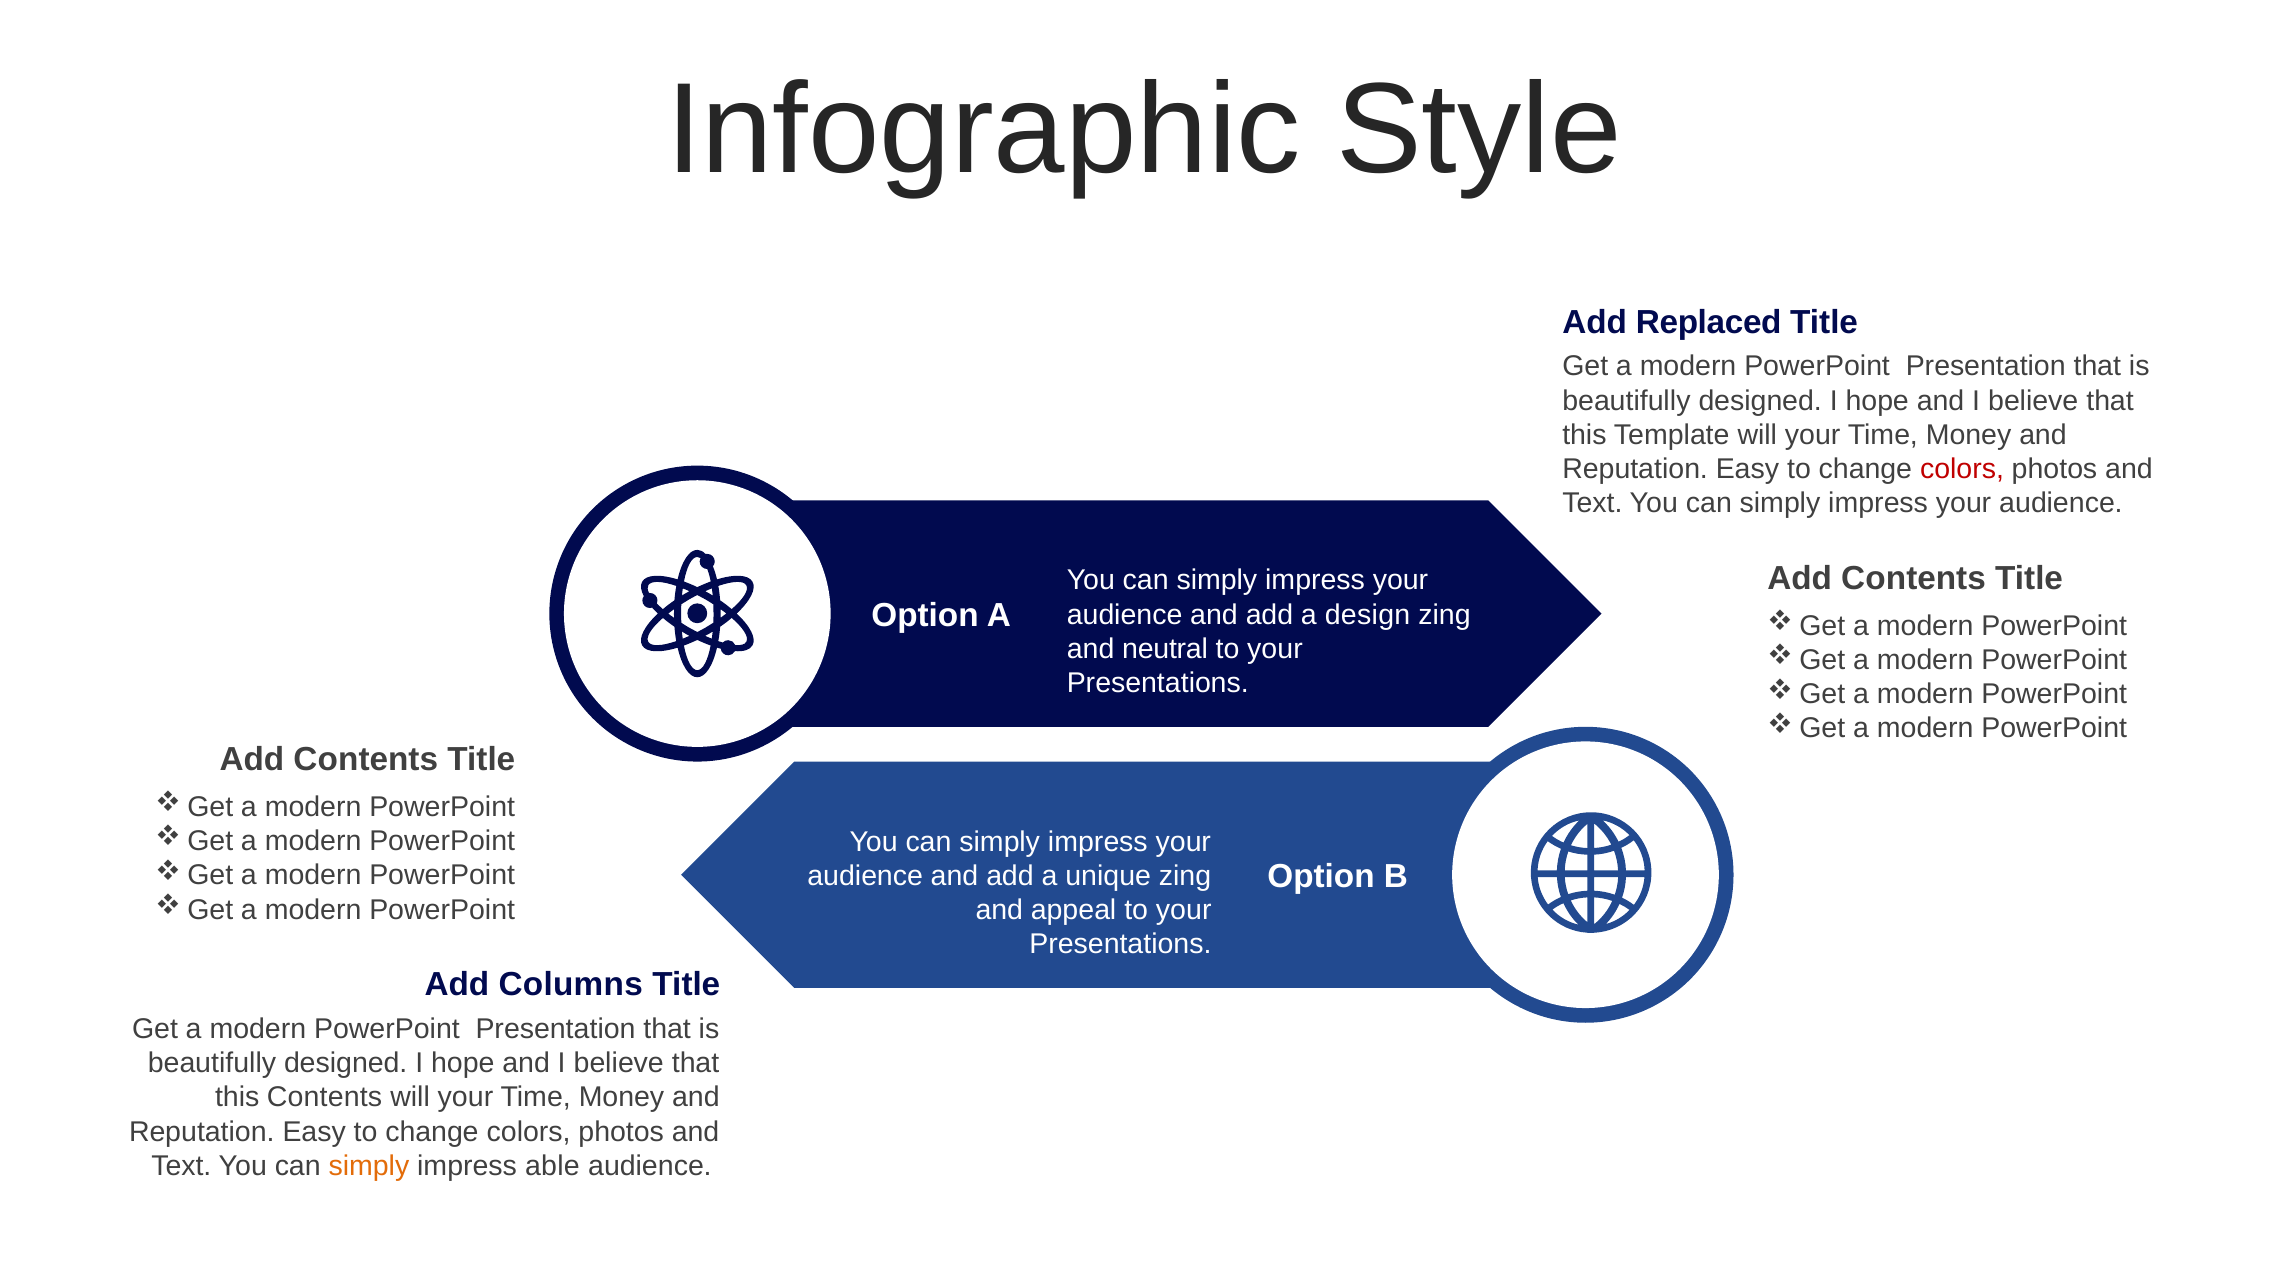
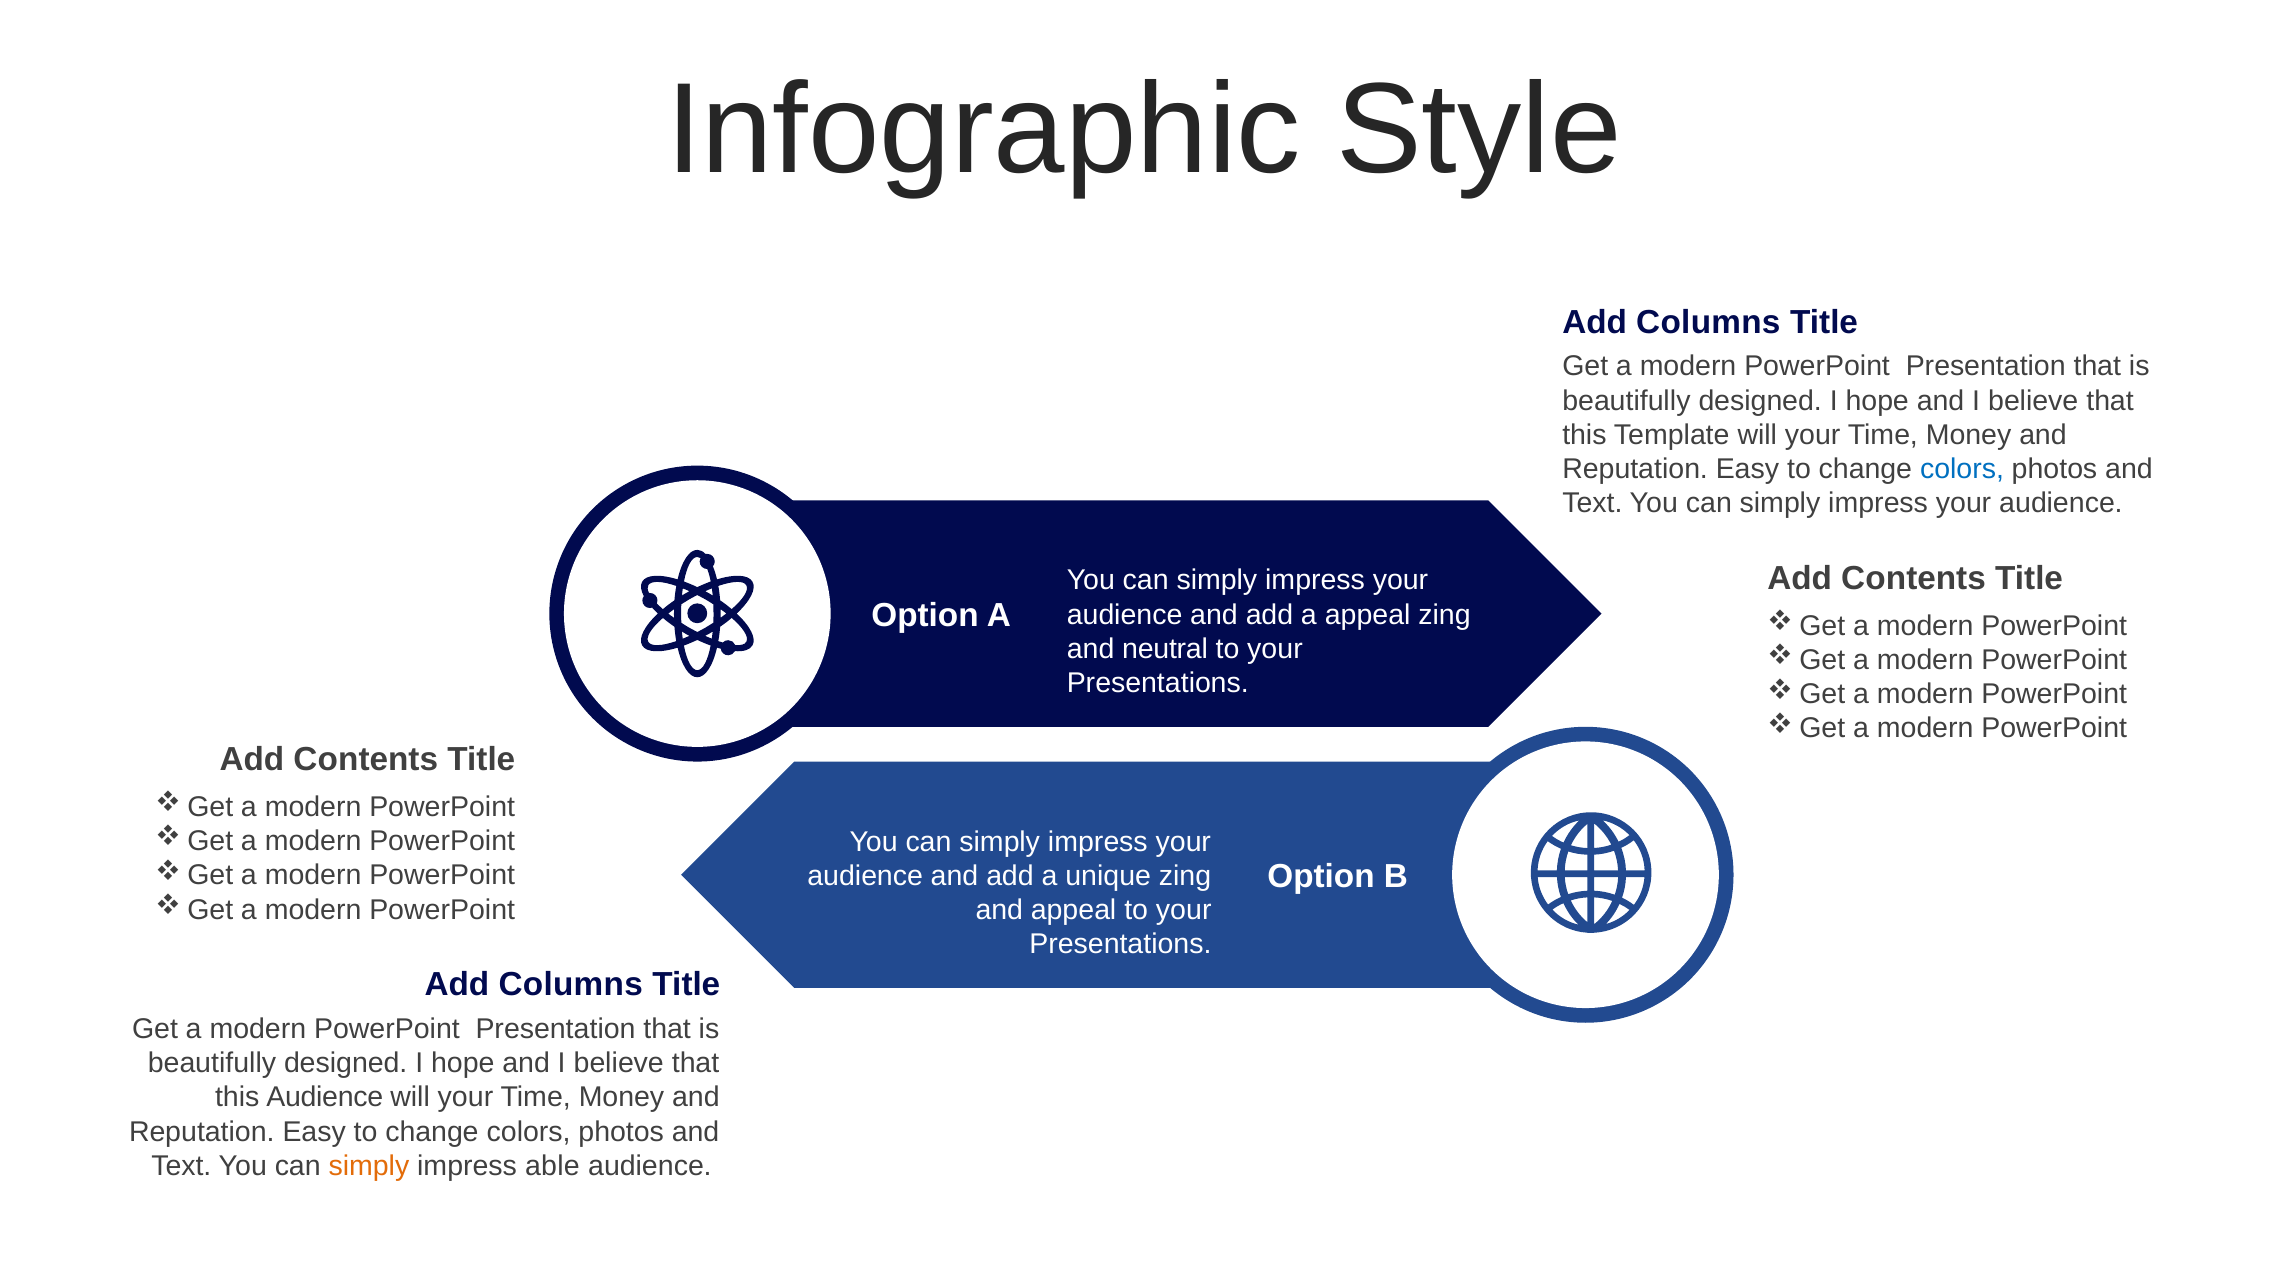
Replaced: Replaced -> Columns (1708, 322)
colors colour: red -> blue (1962, 469)
a design: design -> appeal (1368, 615)
this Contents: Contents -> Audience (325, 1098)
